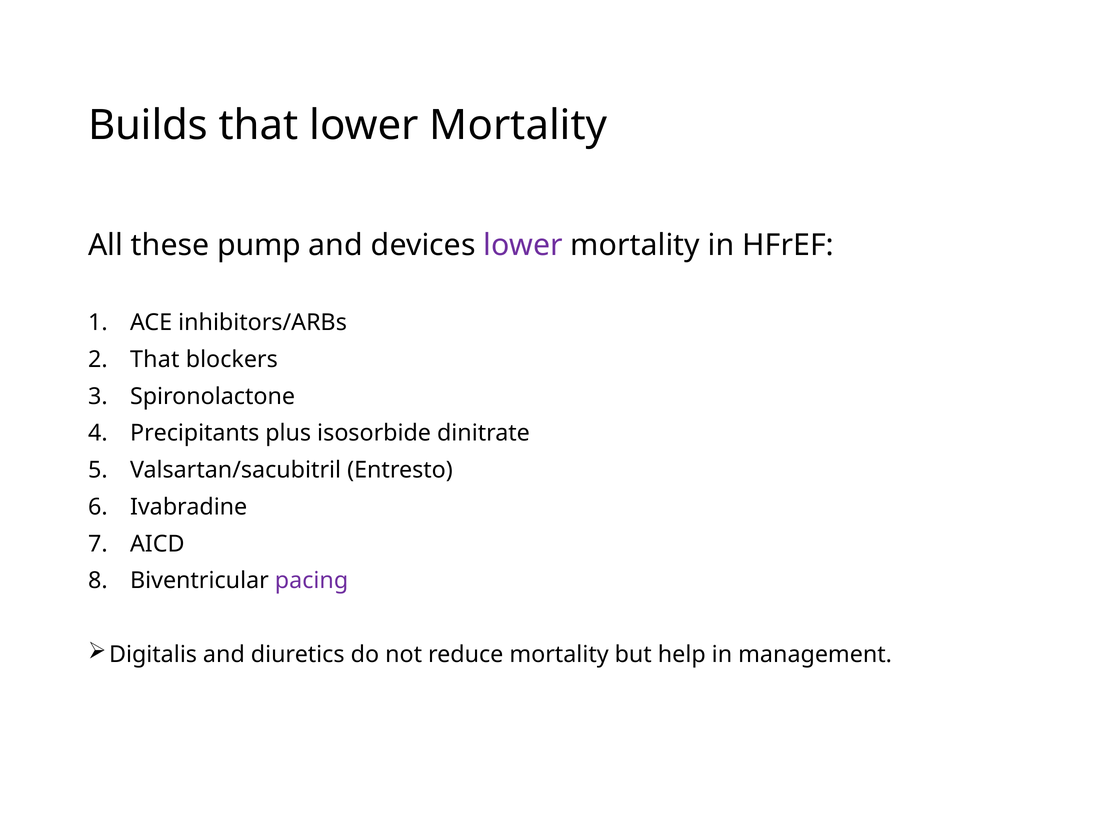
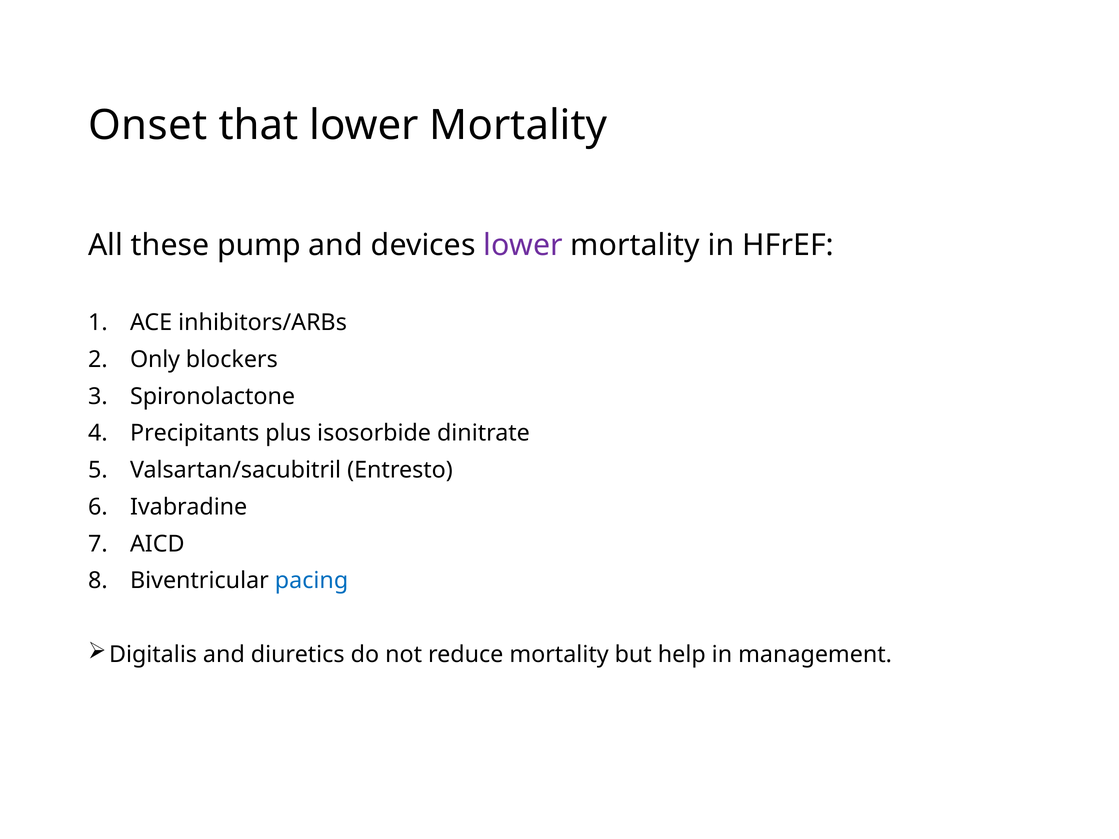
Builds: Builds -> Onset (148, 125)
That: That -> Only (155, 360)
pacing colour: purple -> blue (312, 581)
